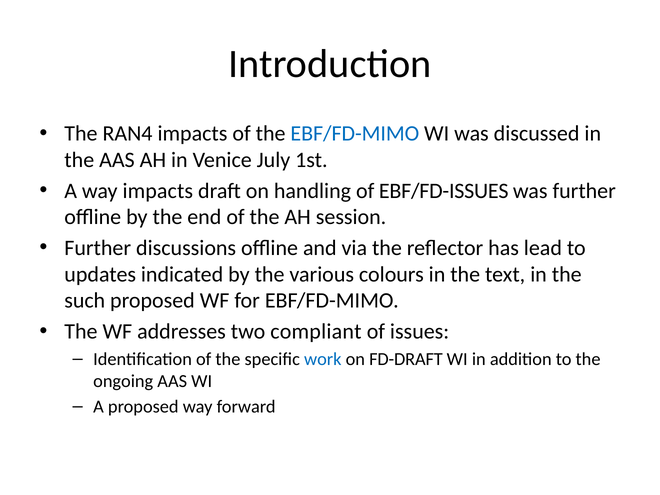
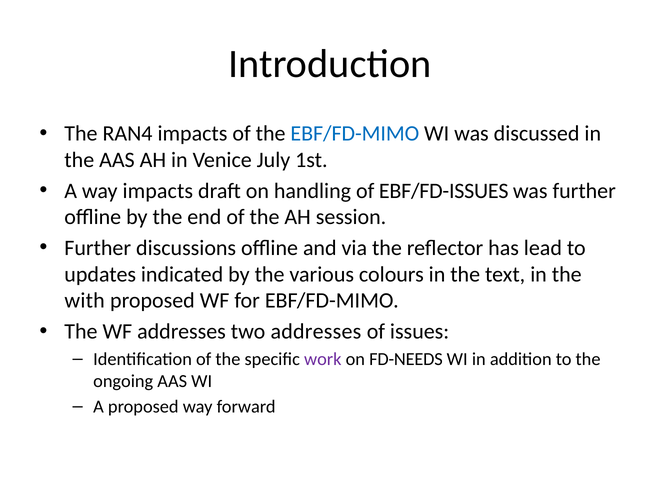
such: such -> with (85, 301)
two compliant: compliant -> addresses (316, 332)
work colour: blue -> purple (323, 359)
FD-DRAFT: FD-DRAFT -> FD-NEEDS (406, 359)
